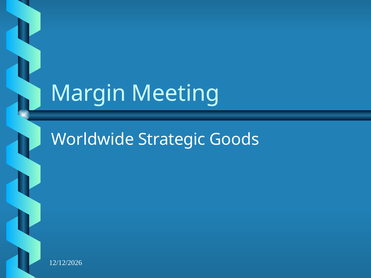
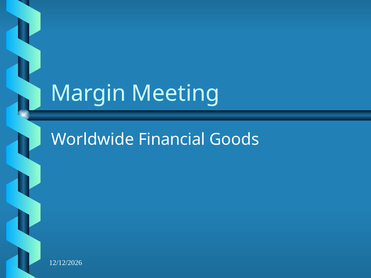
Strategic: Strategic -> Financial (172, 140)
